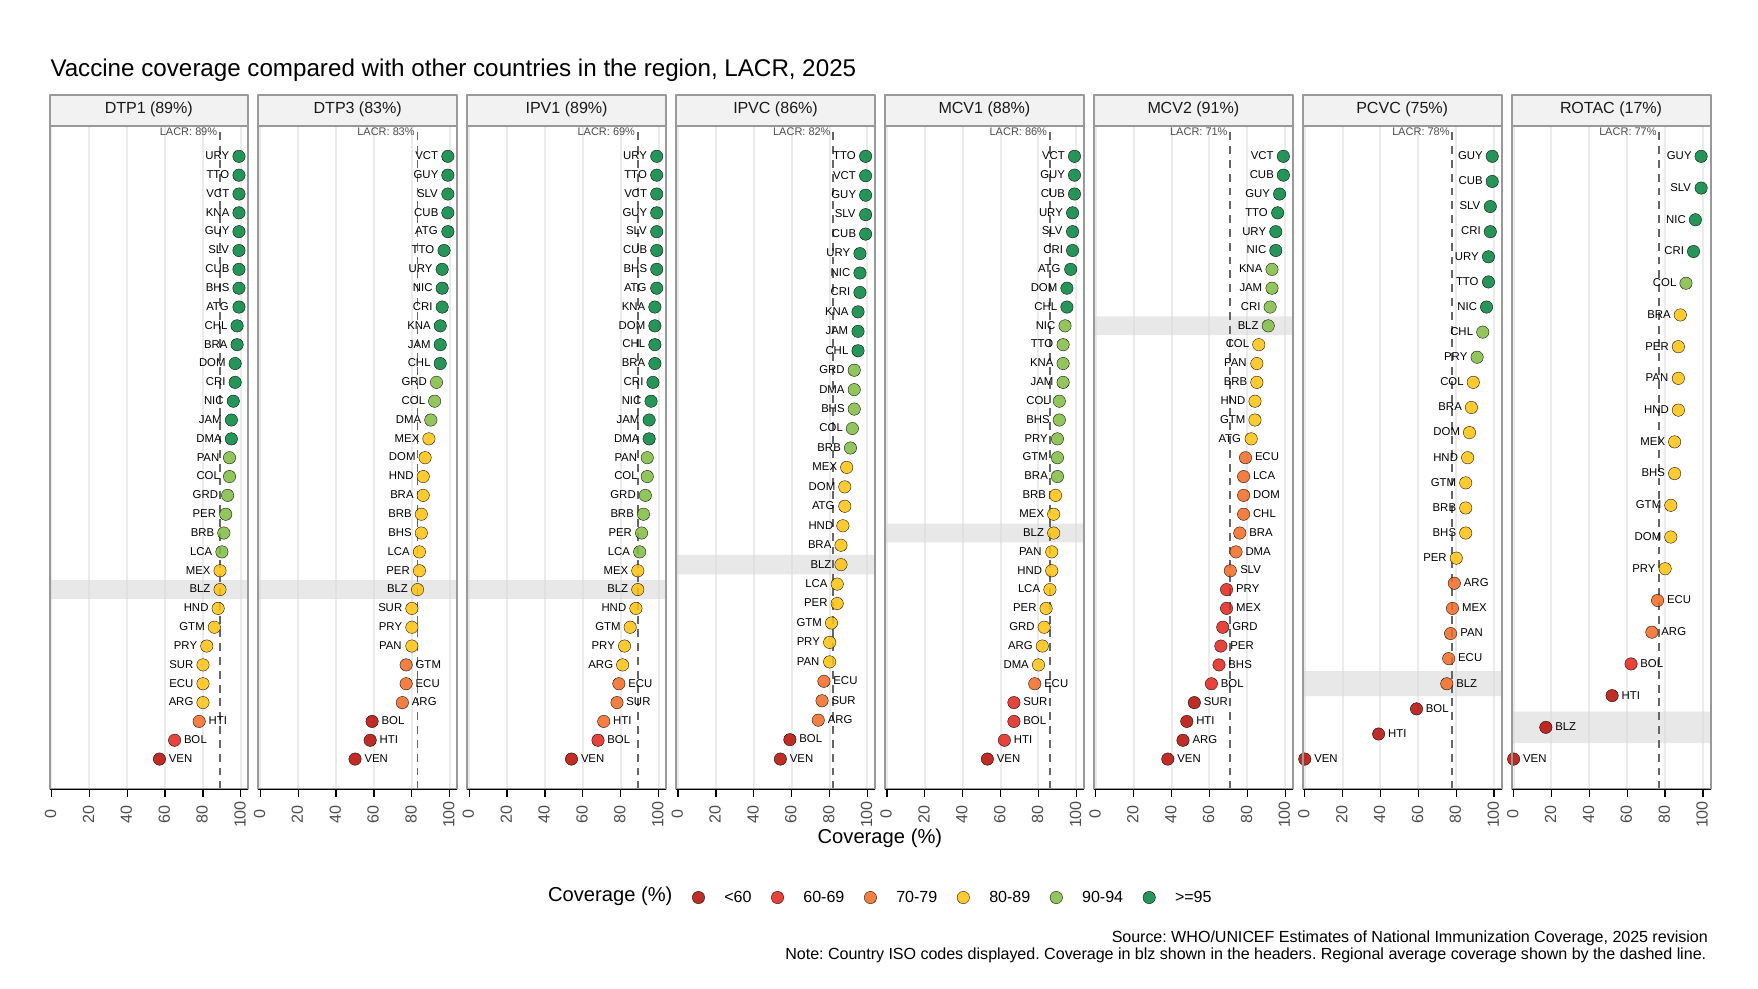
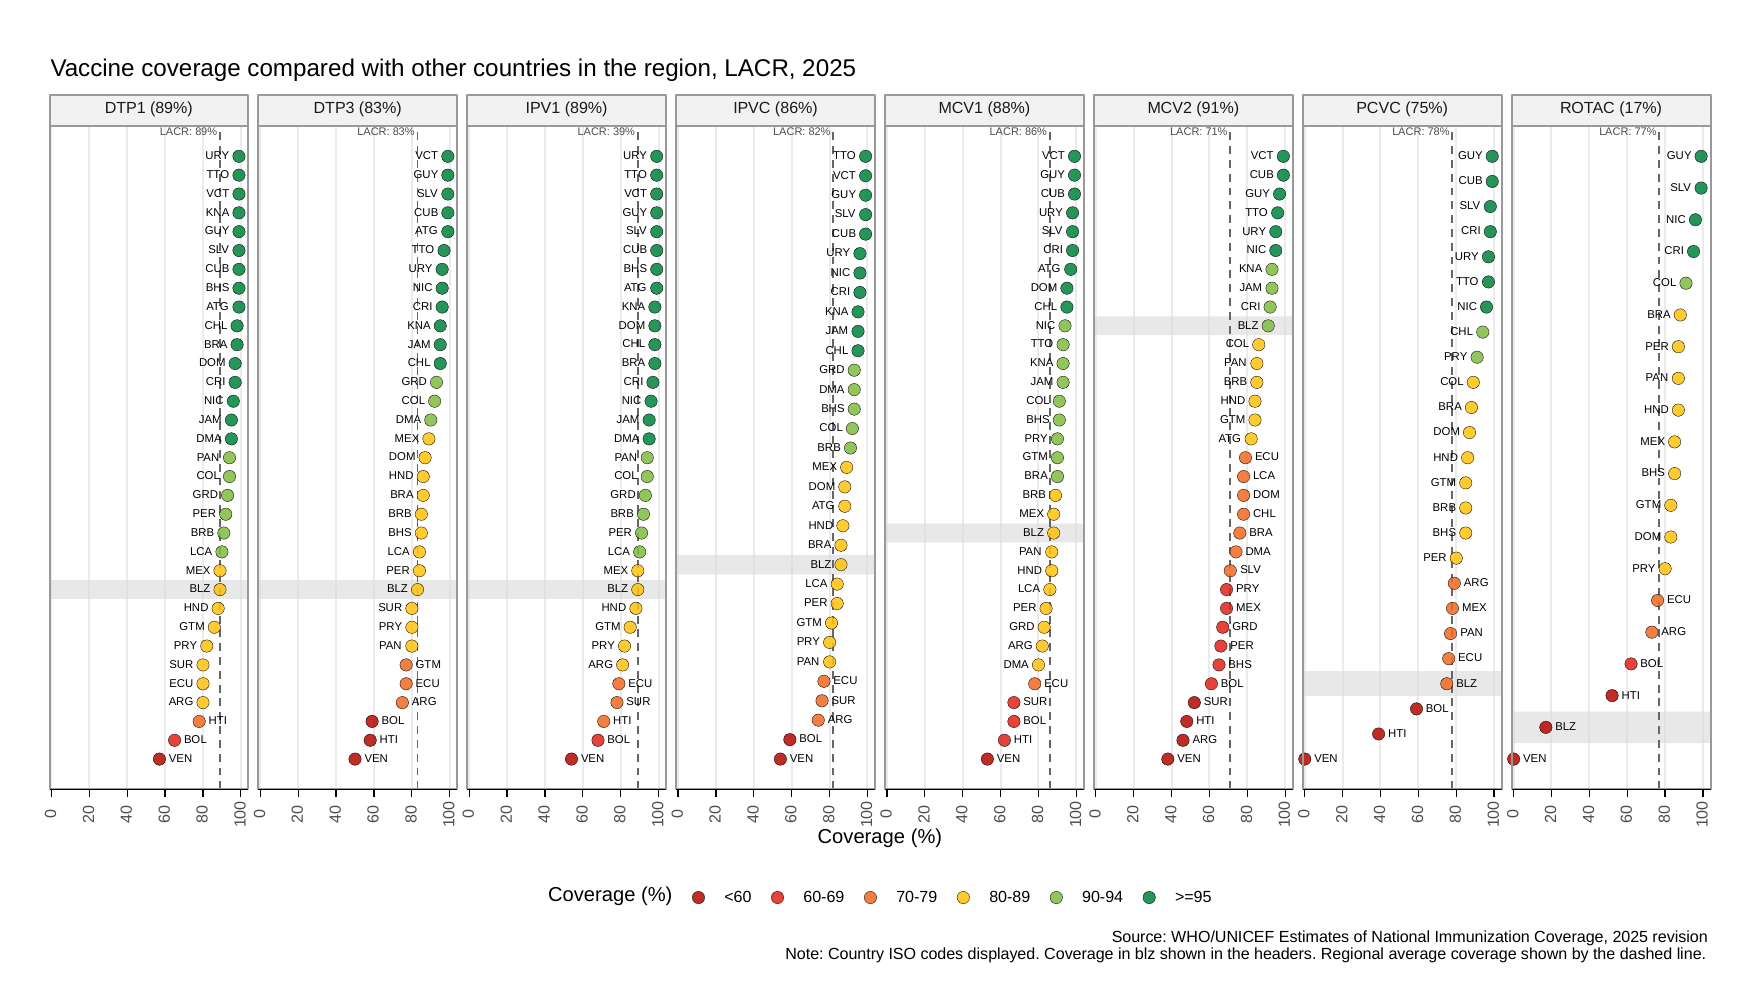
69%: 69% -> 39% (624, 132)
